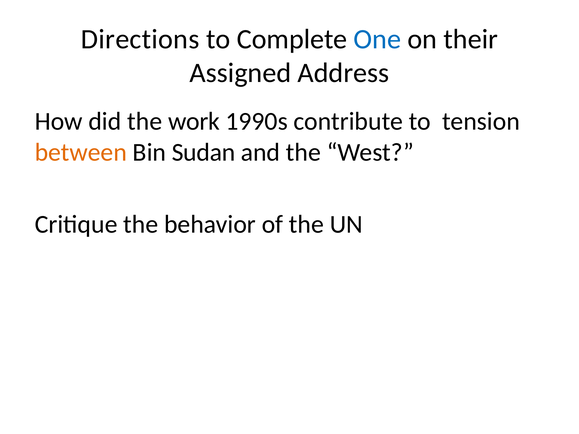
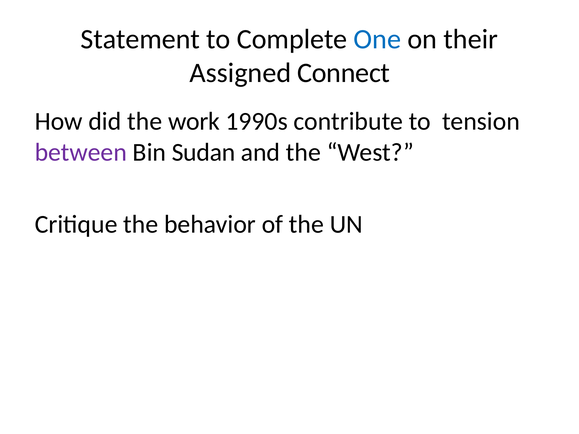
Directions: Directions -> Statement (140, 39)
Address: Address -> Connect (344, 73)
between colour: orange -> purple (81, 152)
